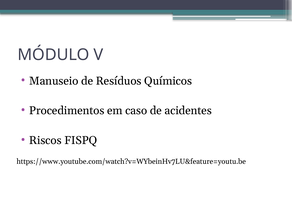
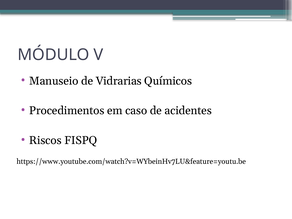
Resíduos: Resíduos -> Vidrarias (119, 81)
